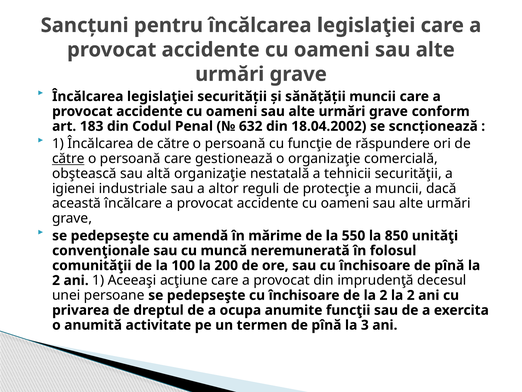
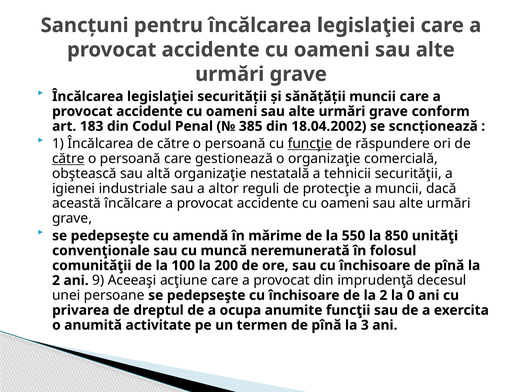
632: 632 -> 385 (251, 126)
funcţie underline: none -> present (310, 144)
ani 1: 1 -> 9 (98, 280)
2 la 2: 2 -> 0 (411, 295)
